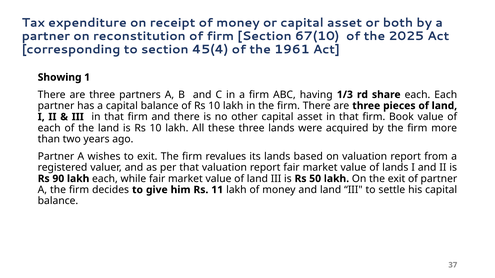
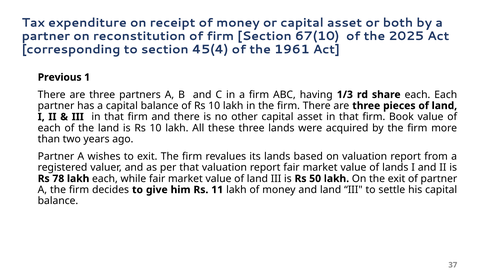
Showing: Showing -> Previous (60, 77)
90: 90 -> 78 (58, 179)
